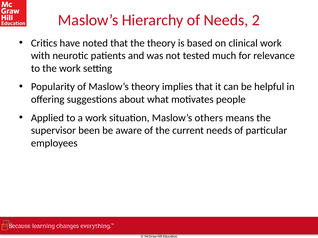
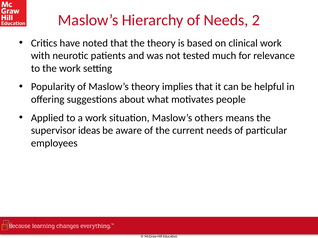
been: been -> ideas (89, 131)
